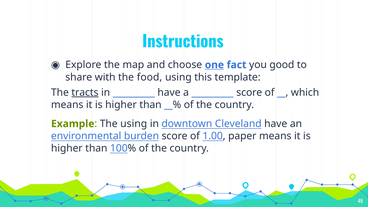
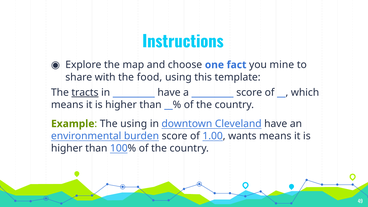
one underline: present -> none (214, 65)
good: good -> mine (282, 65)
paper: paper -> wants (242, 136)
